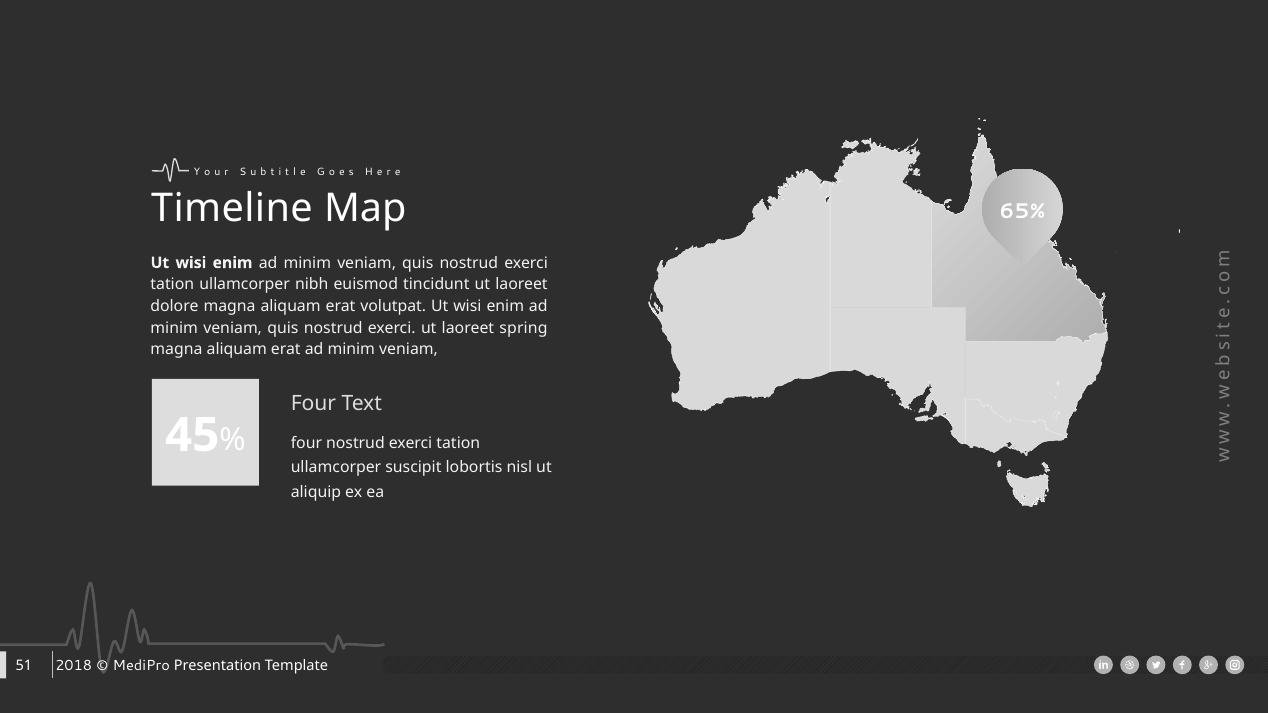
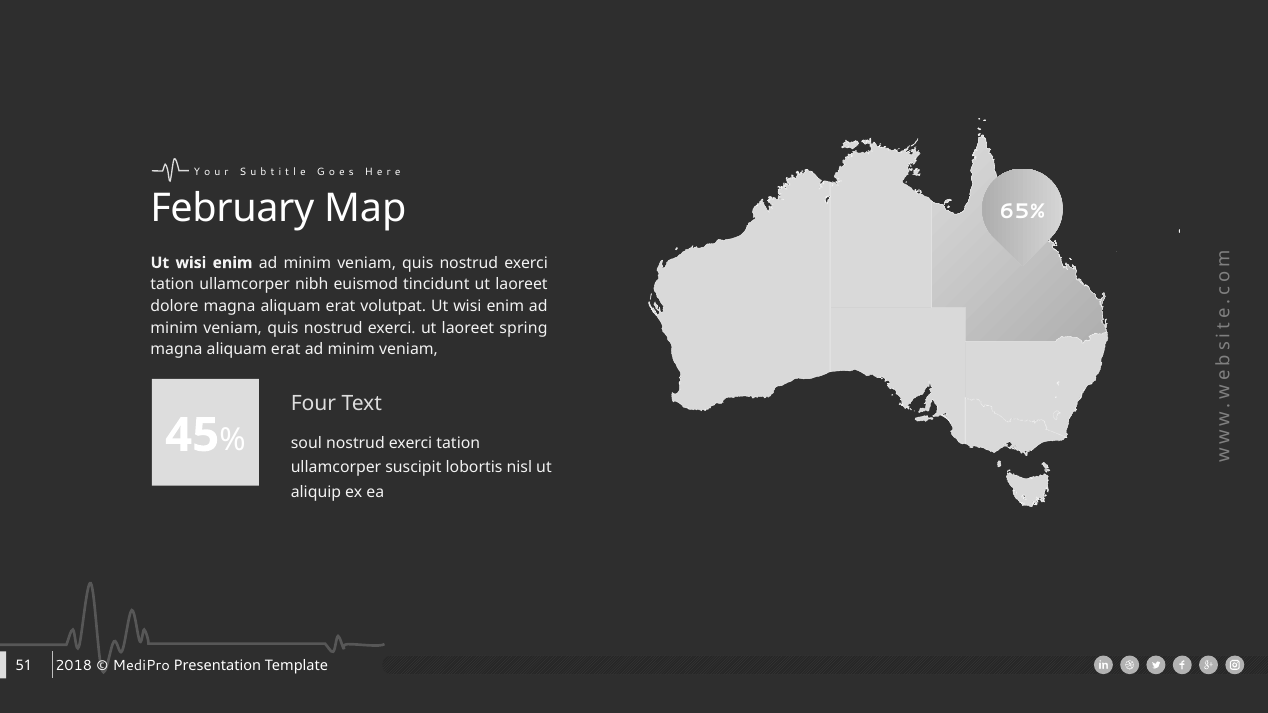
Timeline: Timeline -> February (232, 209)
four: four -> soul (306, 443)
